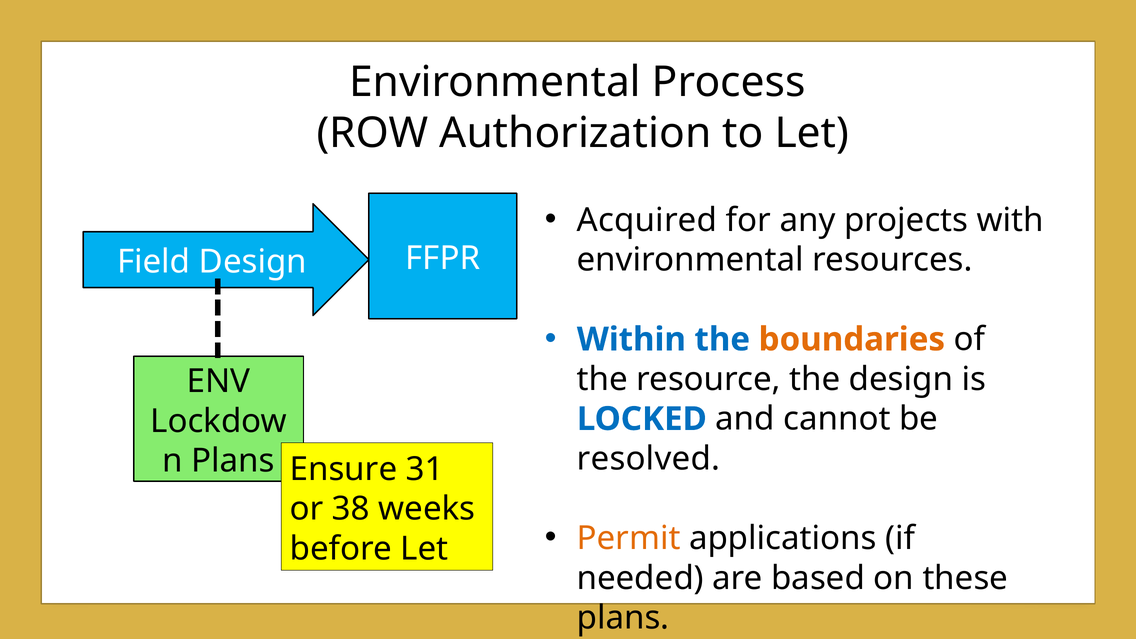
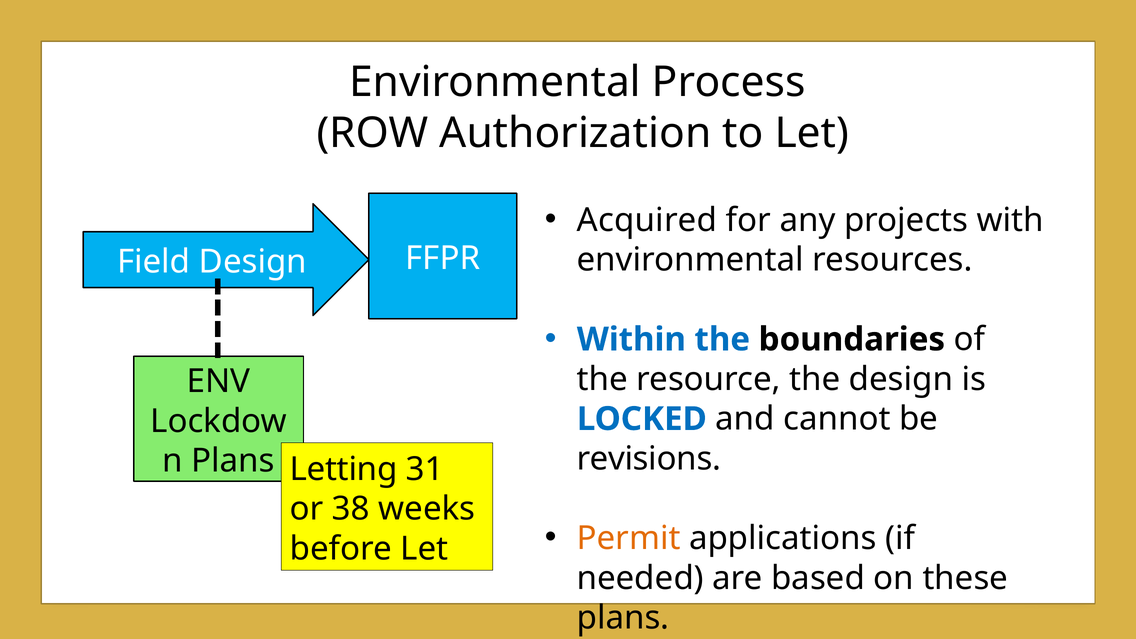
boundaries colour: orange -> black (852, 339)
resolved: resolved -> revisions (649, 459)
Ensure: Ensure -> Letting (344, 469)
